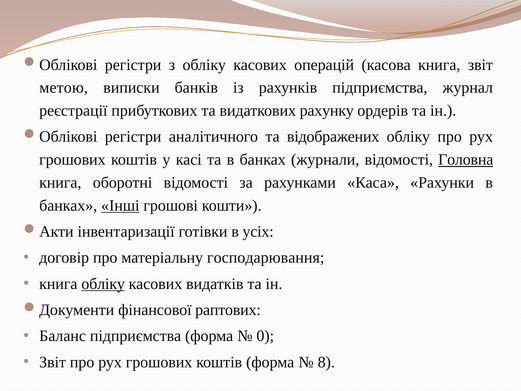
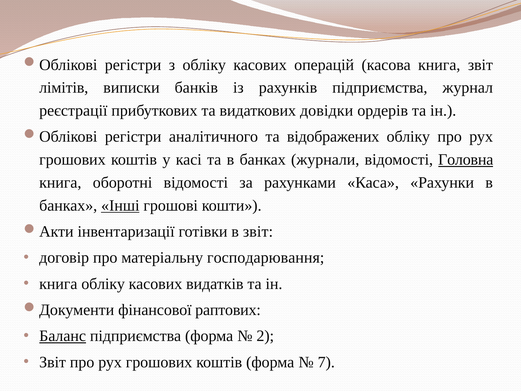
метою: метою -> лімітів (64, 88)
рахунку: рахунку -> довідки (327, 111)
в усіх: усіх -> звіт (258, 231)
обліку underline: present -> none (103, 284)
Баланс underline: none -> present (63, 336)
0: 0 -> 2 (265, 336)
8: 8 -> 7 (326, 362)
